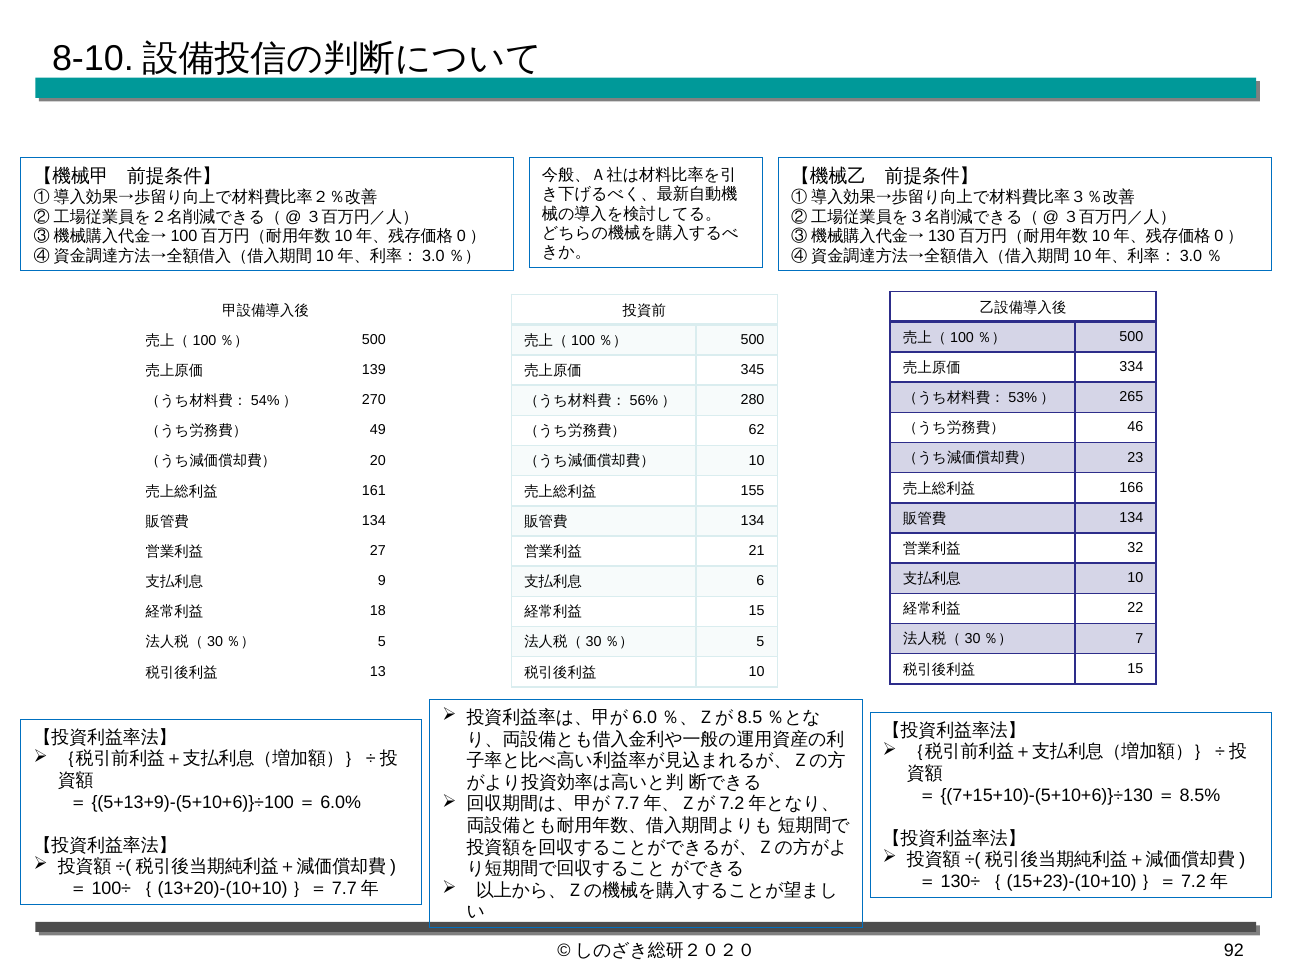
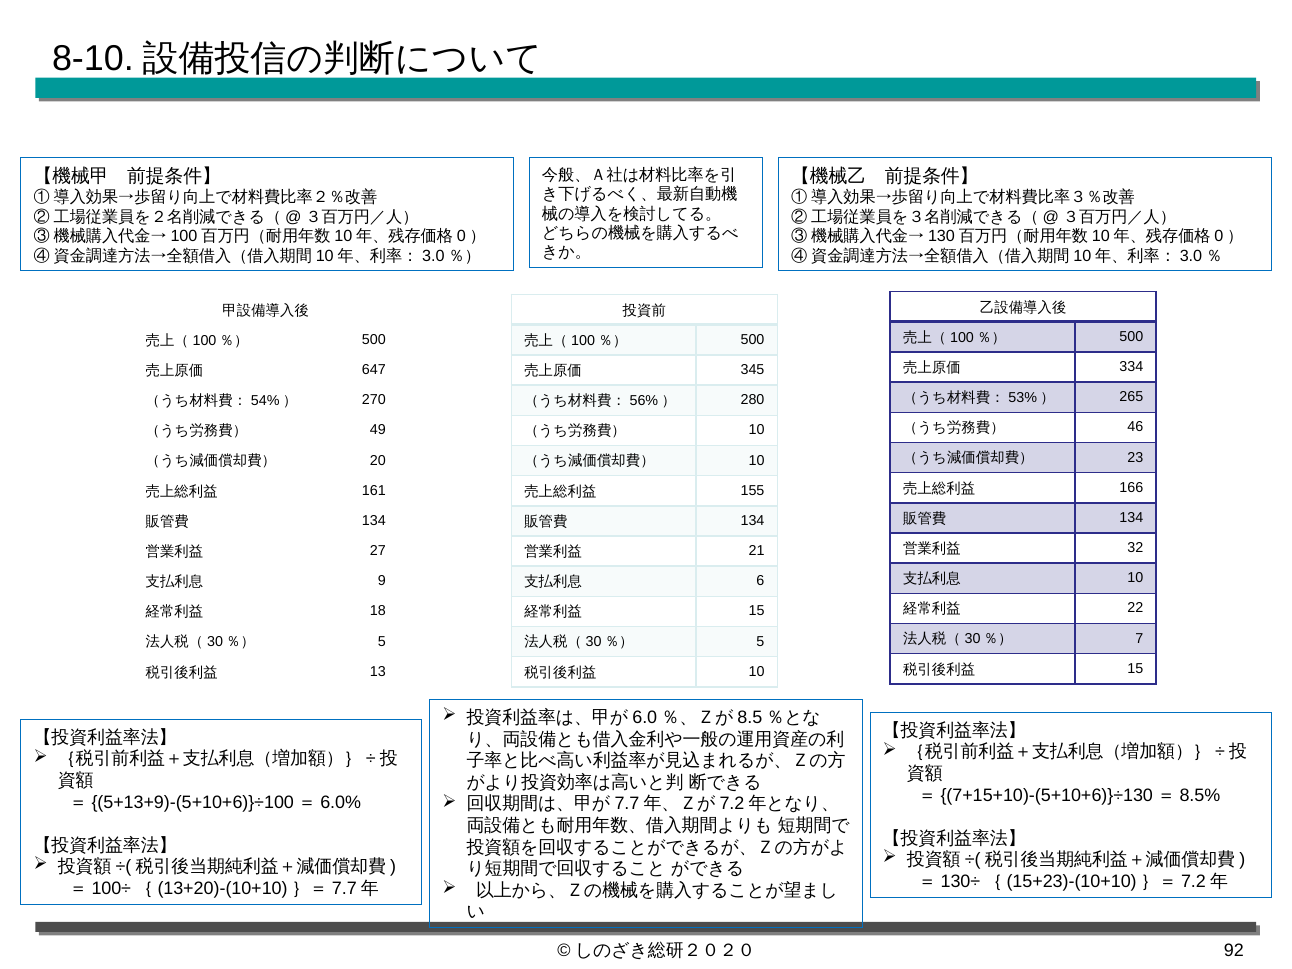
139: 139 -> 647 (374, 370)
62: 62 -> 10 (757, 430)
